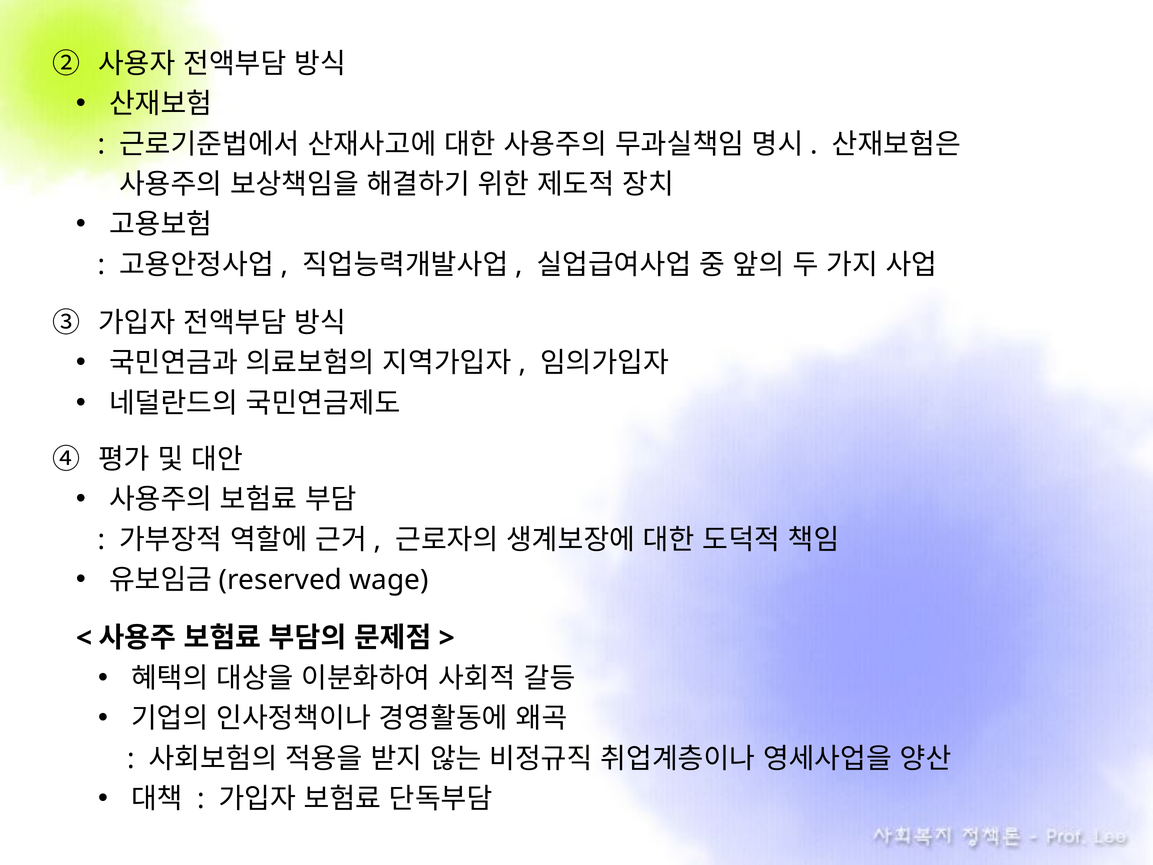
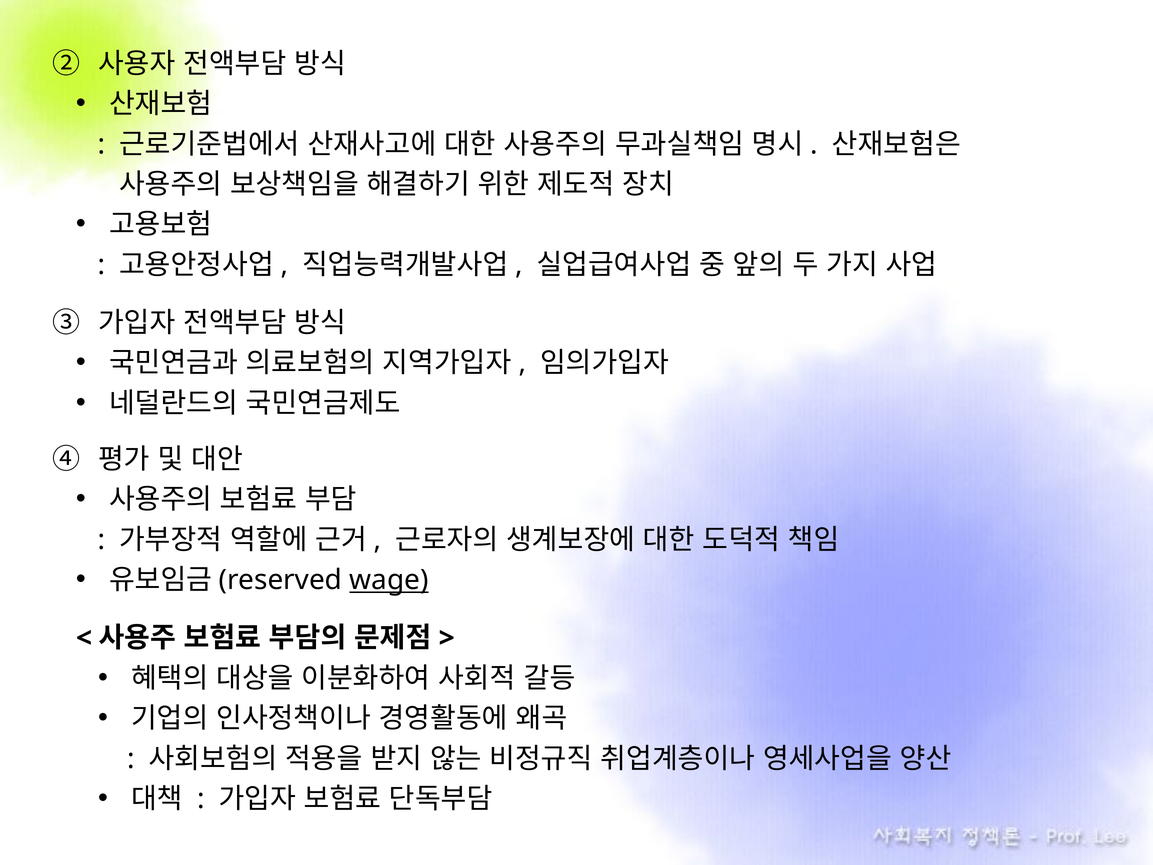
wage underline: none -> present (389, 580)
